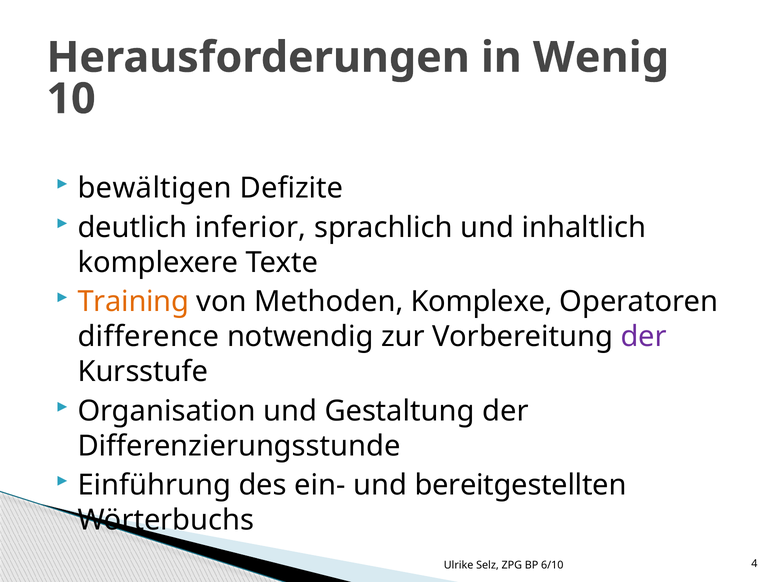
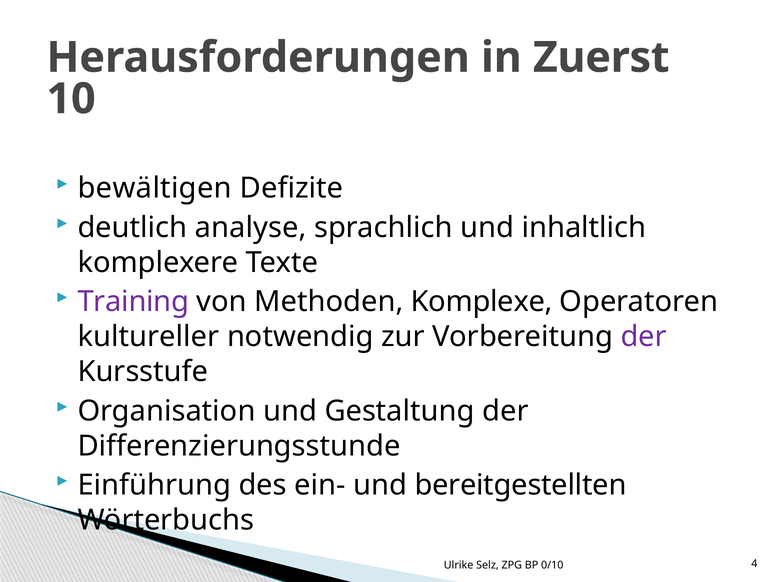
Wenig: Wenig -> Zuerst (601, 58)
inferior: inferior -> analyse (251, 228)
Training colour: orange -> purple (133, 302)
difference: difference -> kultureller (149, 337)
6/10: 6/10 -> 0/10 (552, 565)
